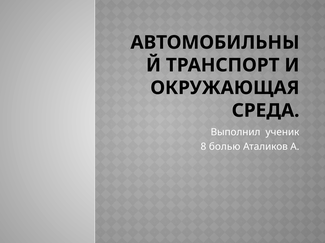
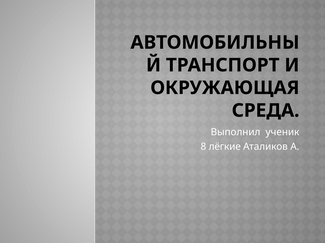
болью: болью -> лёгкие (225, 147)
